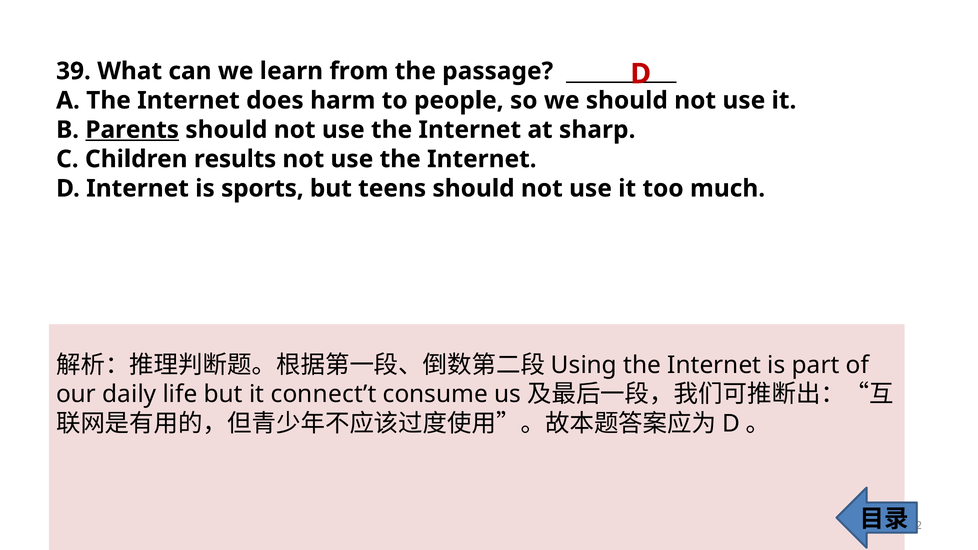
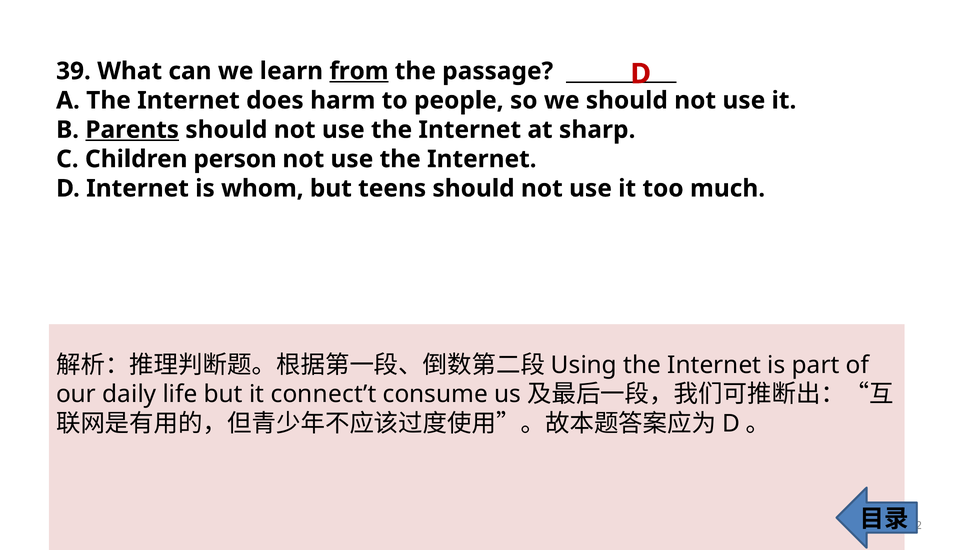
from underline: none -> present (359, 71)
results: results -> person (235, 159)
sports: sports -> whom (262, 188)
